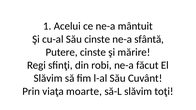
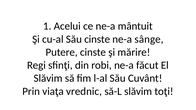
sfântă: sfântă -> sânge (149, 39)
moarte: moarte -> vrednic (84, 91)
